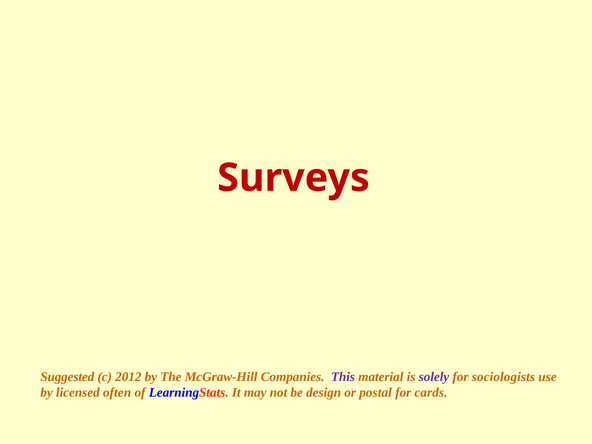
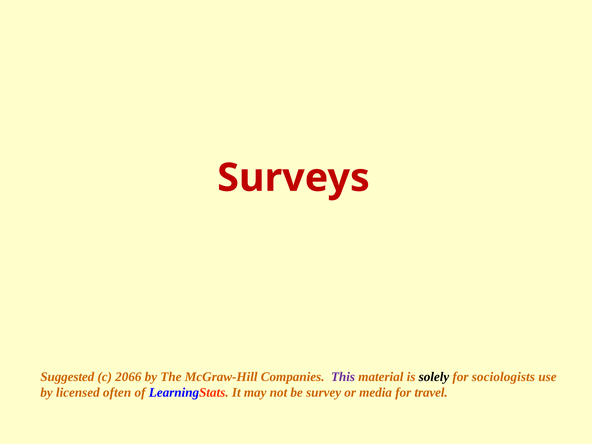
2012: 2012 -> 2066 (128, 377)
solely colour: purple -> black (434, 377)
design: design -> survey (324, 393)
postal: postal -> media (376, 393)
cards: cards -> travel (431, 393)
